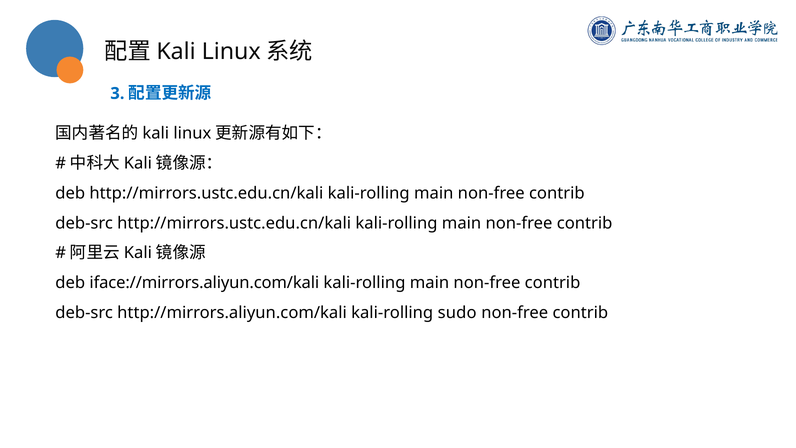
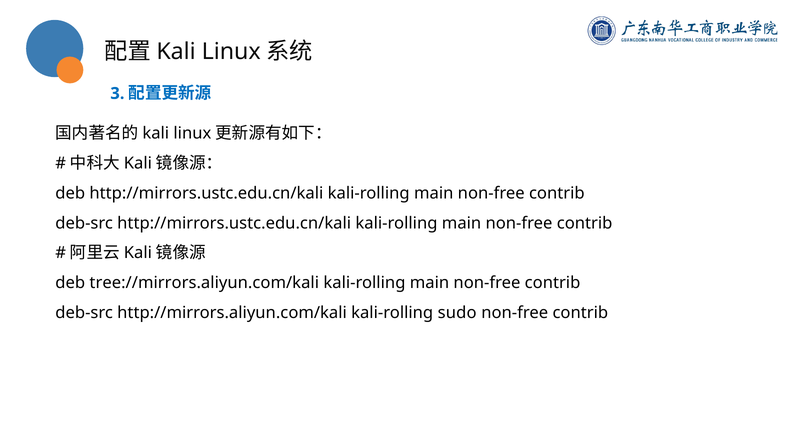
iface://mirrors.aliyun.com/kali: iface://mirrors.aliyun.com/kali -> tree://mirrors.aliyun.com/kali (204, 283)
